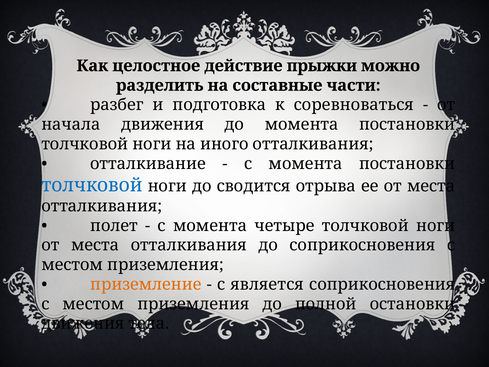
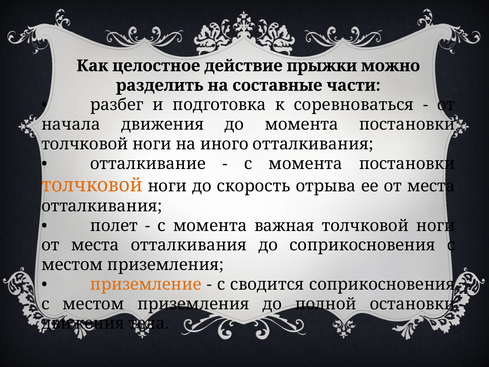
толчковой colour: blue -> orange (92, 185)
сводится: сводится -> скорость (254, 186)
четыре: четыре -> важная (285, 226)
является: является -> сводится (267, 284)
